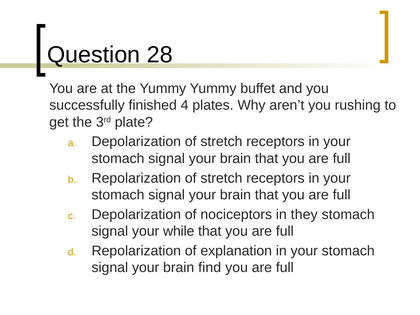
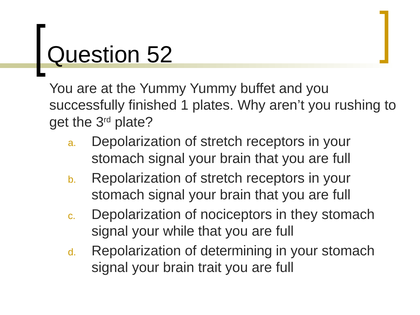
28: 28 -> 52 (160, 55)
4: 4 -> 1 (185, 105)
explanation: explanation -> determining (236, 251)
find: find -> trait (210, 268)
